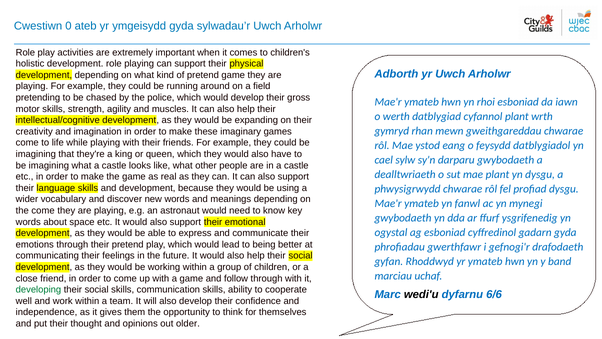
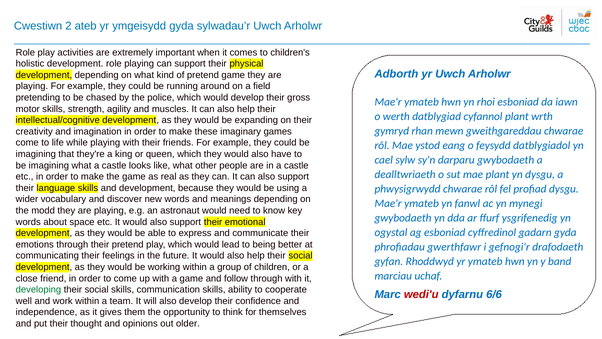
0: 0 -> 2 (68, 26)
the come: come -> modd (43, 210)
wedi'u colour: black -> red (421, 294)
